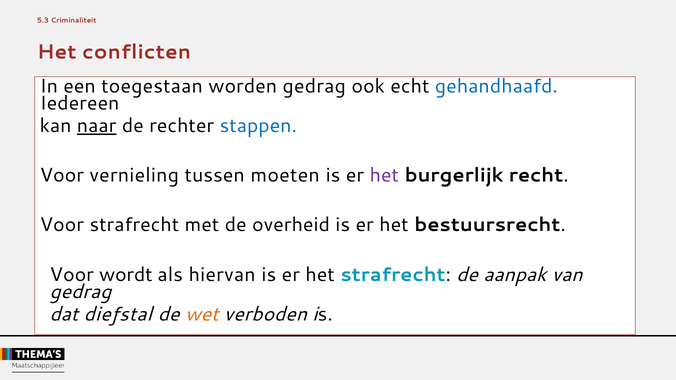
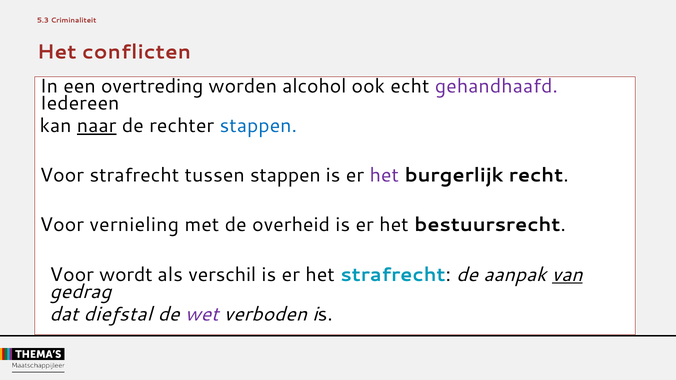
toegestaan: toegestaan -> overtreding (152, 86)
worden gedrag: gedrag -> alcohol (314, 86)
gehandhaafd colour: blue -> purple (496, 86)
Voor vernieling: vernieling -> strafrecht (134, 176)
tussen moeten: moeten -> stappen (285, 176)
Voor strafrecht: strafrecht -> vernieling (134, 225)
hiervan: hiervan -> verschil (222, 275)
van underline: none -> present (567, 275)
wet colour: orange -> purple (202, 314)
